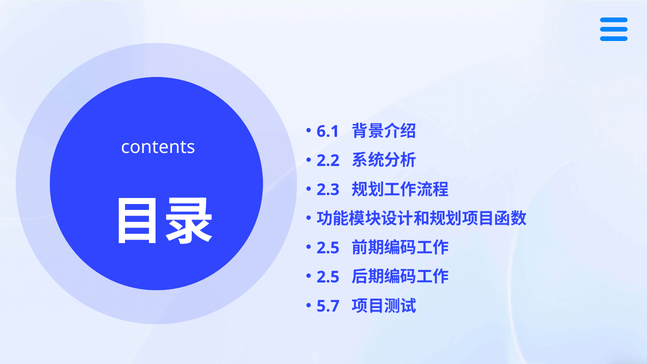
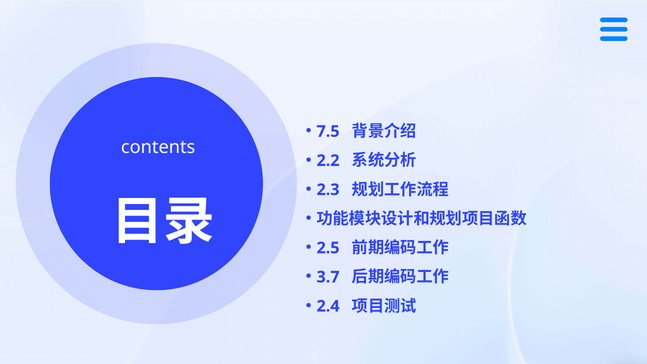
6.1: 6.1 -> 7.5 (328, 131)
2.5: 2.5 -> 3.7 (328, 277)
5.7: 5.7 -> 2.4 (328, 306)
